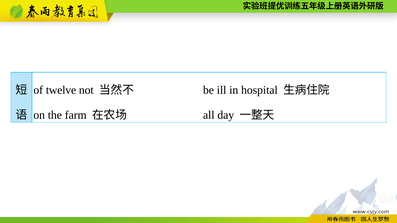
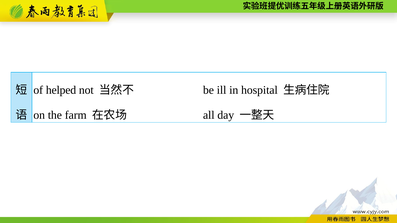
twelve: twelve -> helped (61, 90)
